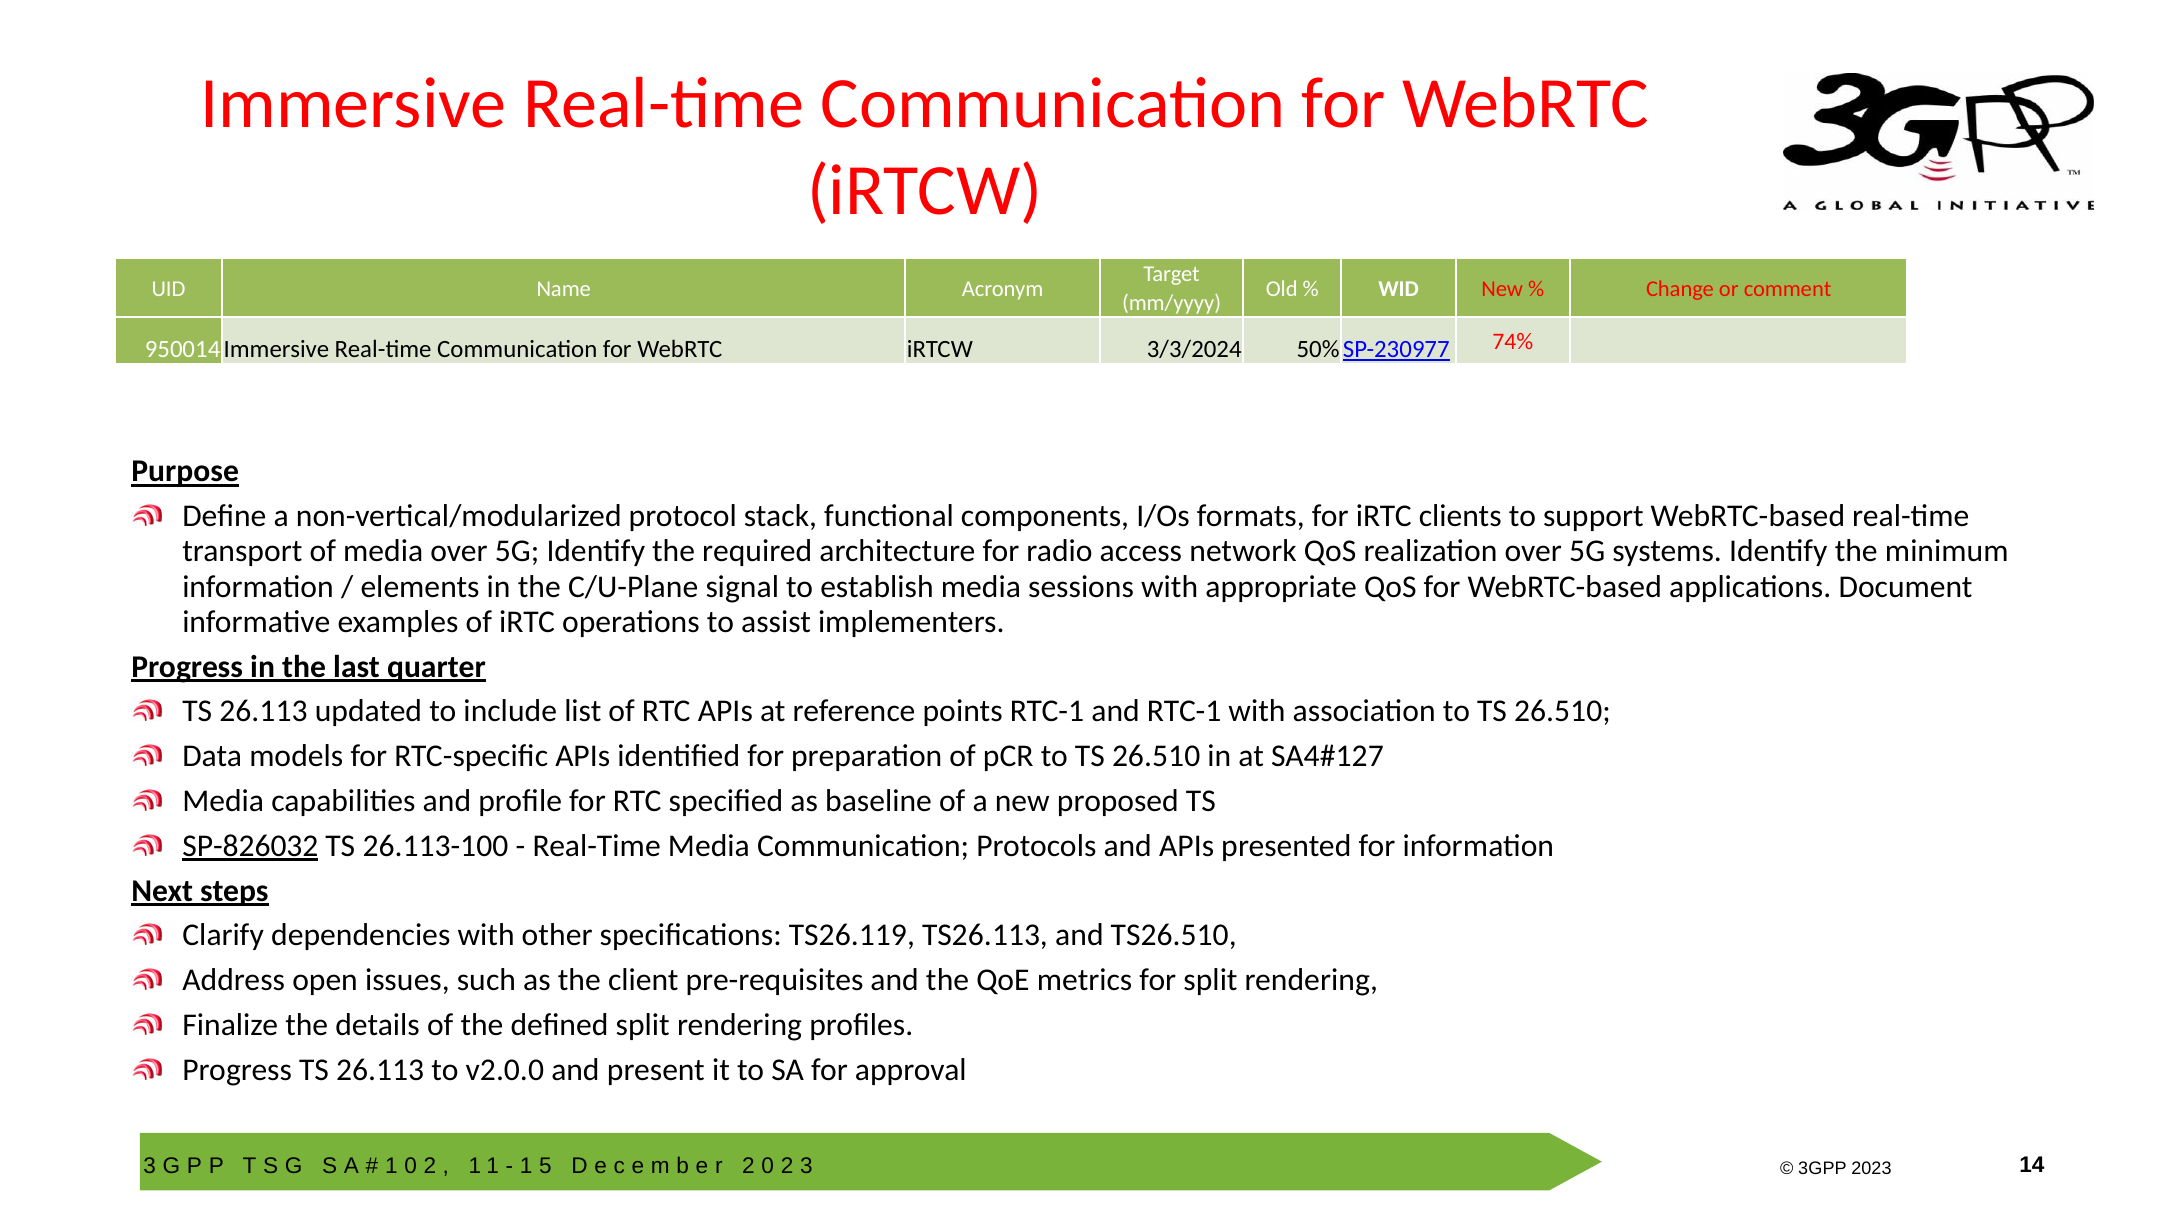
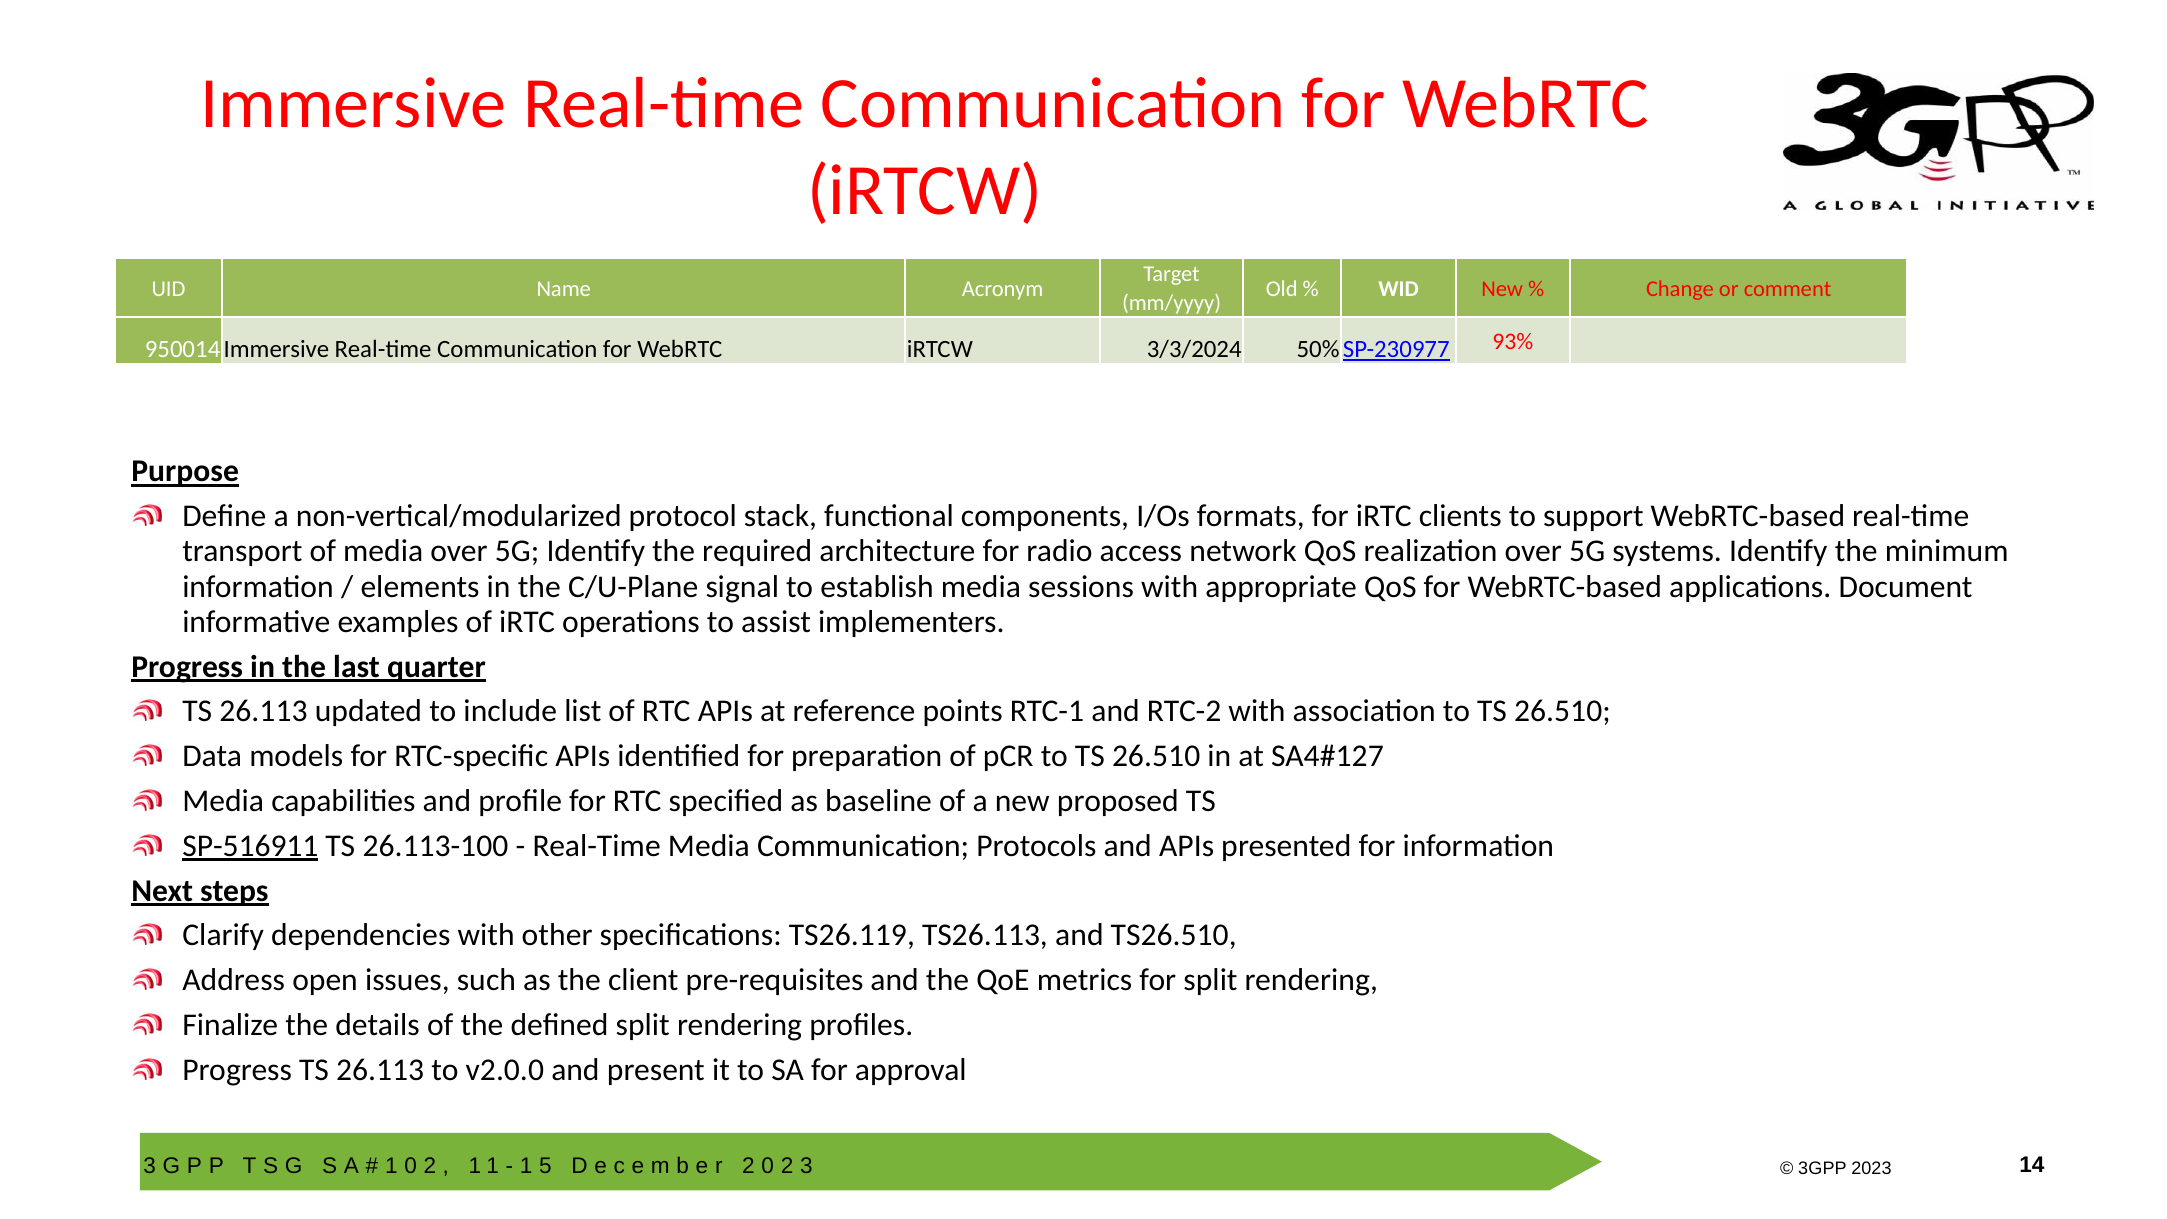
74%: 74% -> 93% (1513, 342)
and RTC-1: RTC-1 -> RTC-2 (1184, 711)
SP-826032: SP-826032 -> SP-516911 (250, 846)
